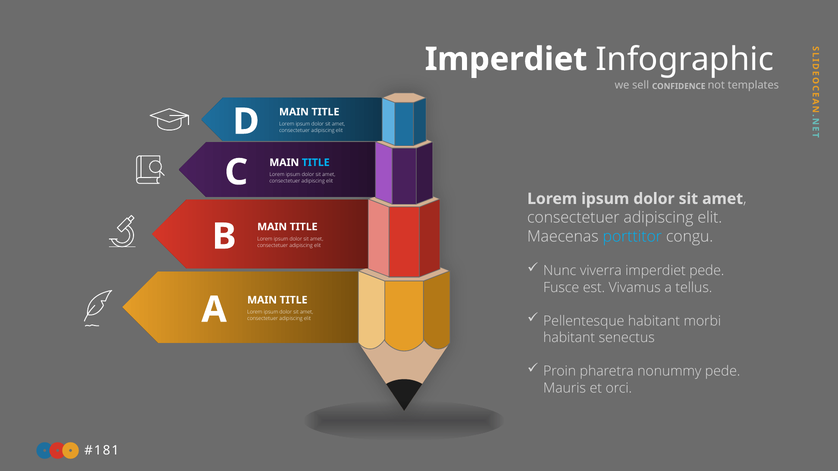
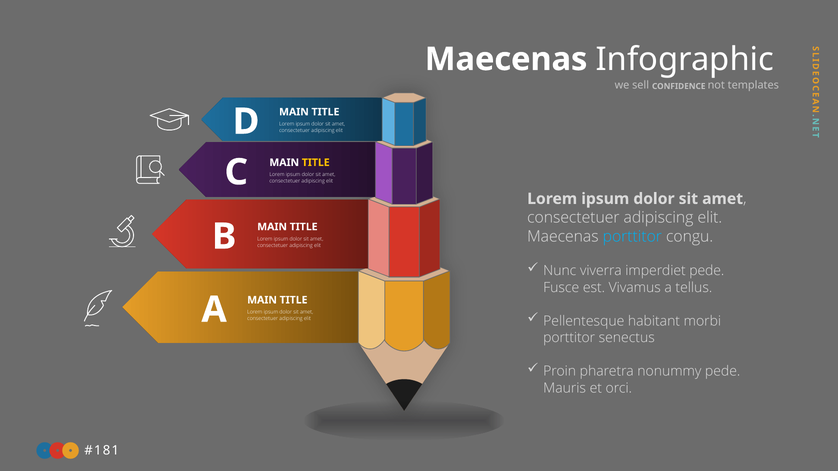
Imperdiet: Imperdiet -> Maecenas (506, 59)
TITLE colour: light blue -> yellow (316, 163)
habitant: habitant -> porttitor (569, 338)
